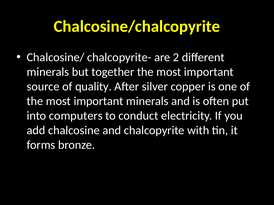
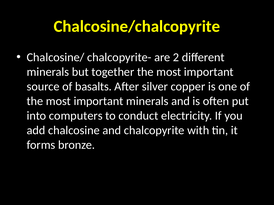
quality: quality -> basalts (93, 87)
